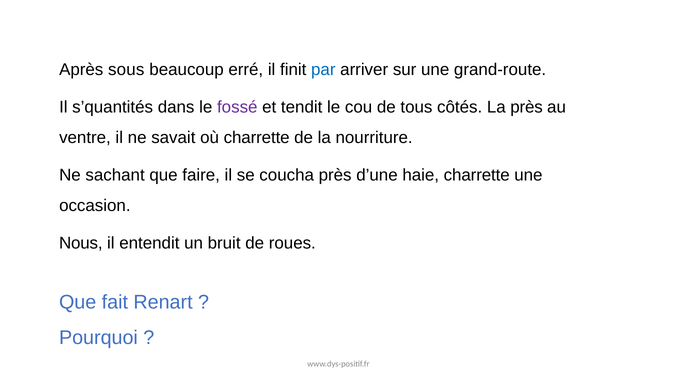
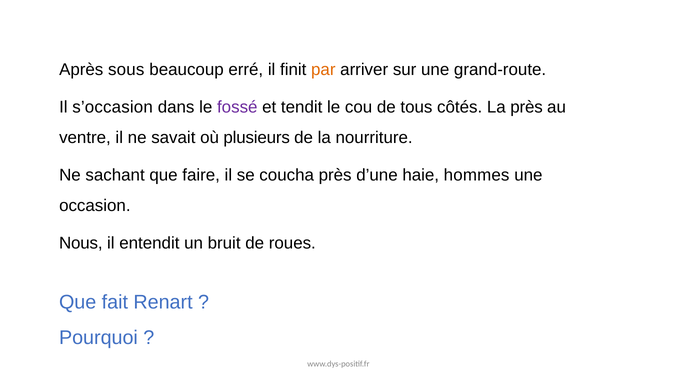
par colour: blue -> orange (323, 70)
s’quantités: s’quantités -> s’occasion (113, 107)
où charrette: charrette -> plusieurs (257, 138)
haie charrette: charrette -> hommes (477, 175)
